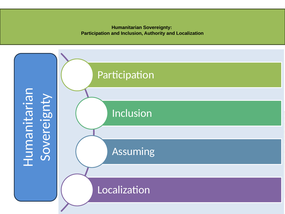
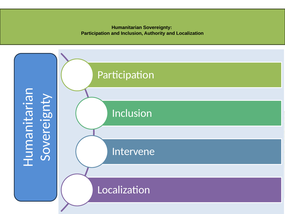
Assuming: Assuming -> Intervene (133, 151)
